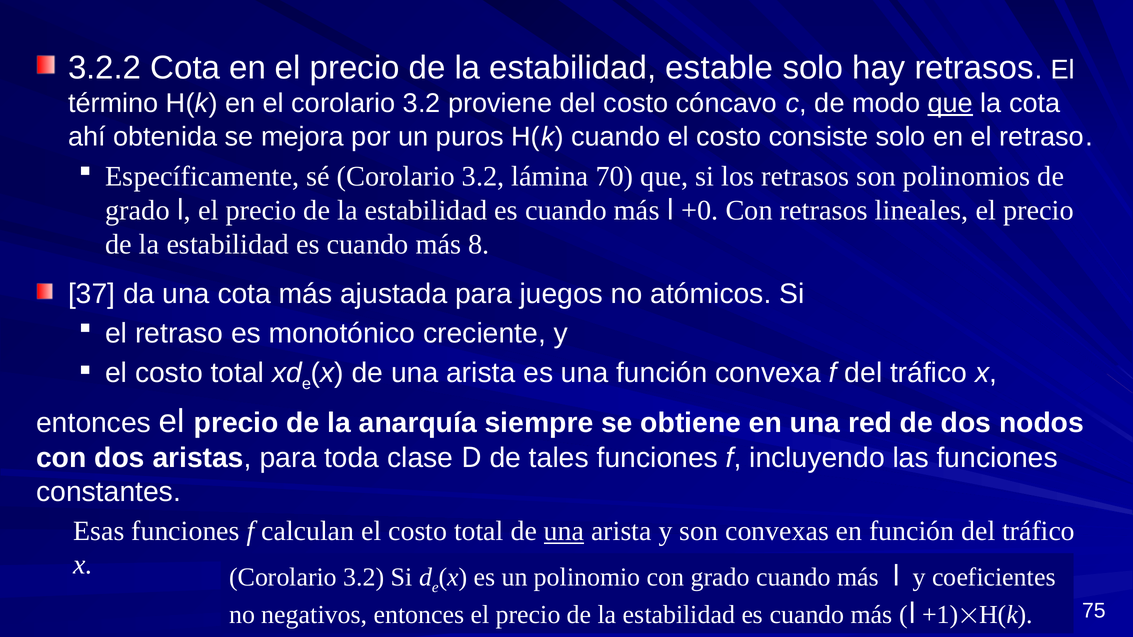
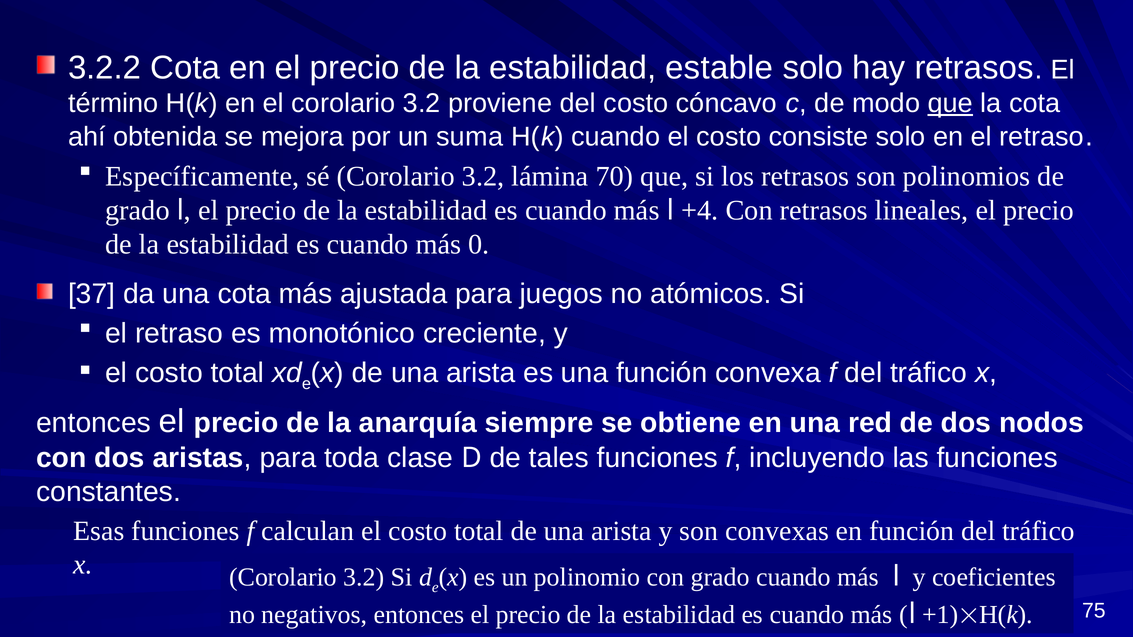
puros: puros -> suma (470, 137)
+0: +0 -> +4 (700, 210)
8: 8 -> 0 (479, 244)
una underline: present -> none (564, 531)
